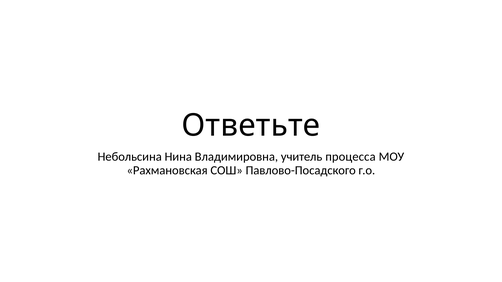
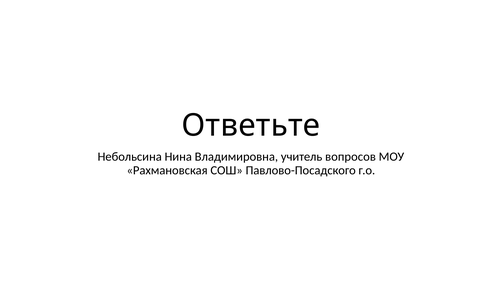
процесса: процесса -> вопросов (351, 157)
